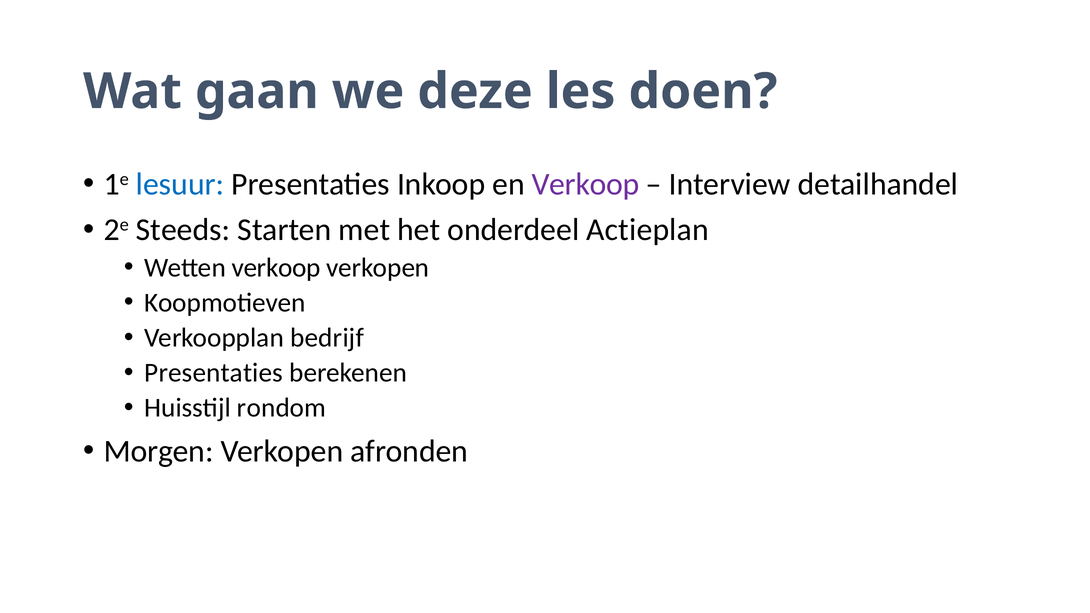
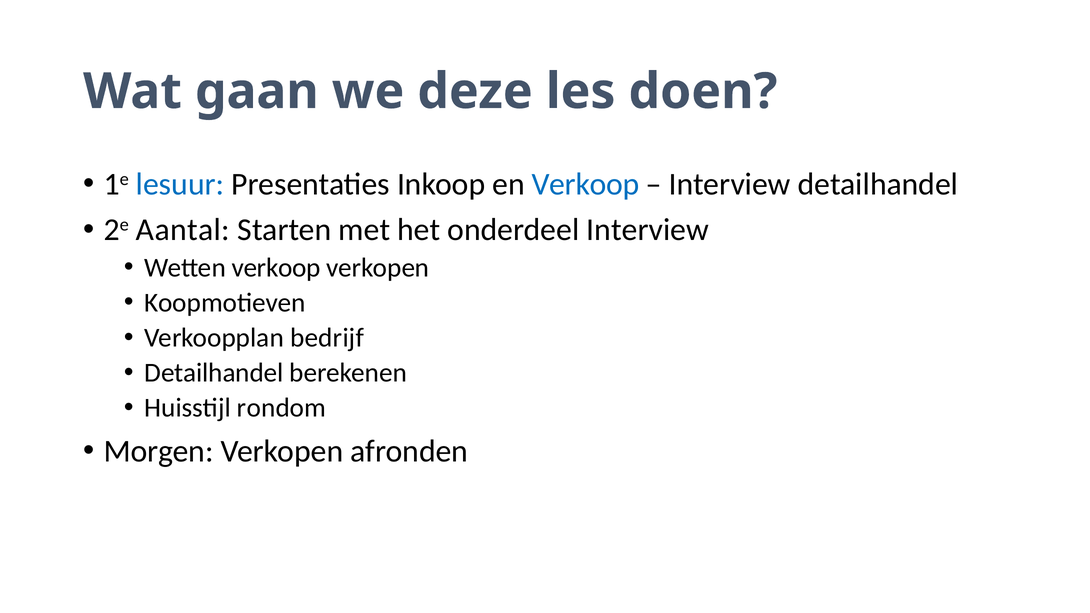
Verkoop colour: purple -> blue (585, 184)
Steeds: Steeds -> Aantal (183, 230)
onderdeel Actieplan: Actieplan -> Interview (648, 230)
Presentaties: Presentaties -> Detailhandel (214, 373)
